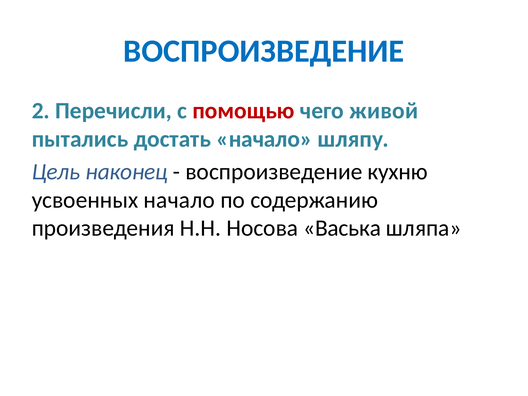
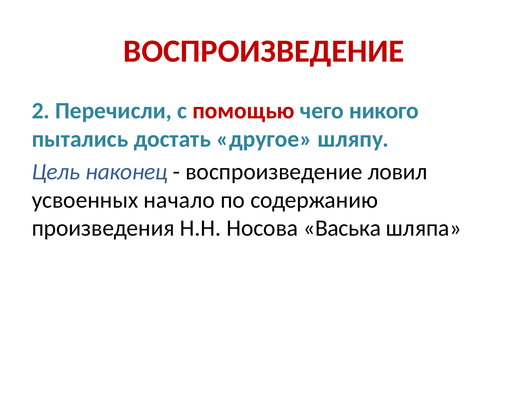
ВОСПРОИЗВЕДЕНИЕ colour: blue -> red (264, 51)
живой: живой -> никого (384, 111)
достать начало: начало -> другое (264, 139)
кухню: кухню -> ловил (398, 172)
